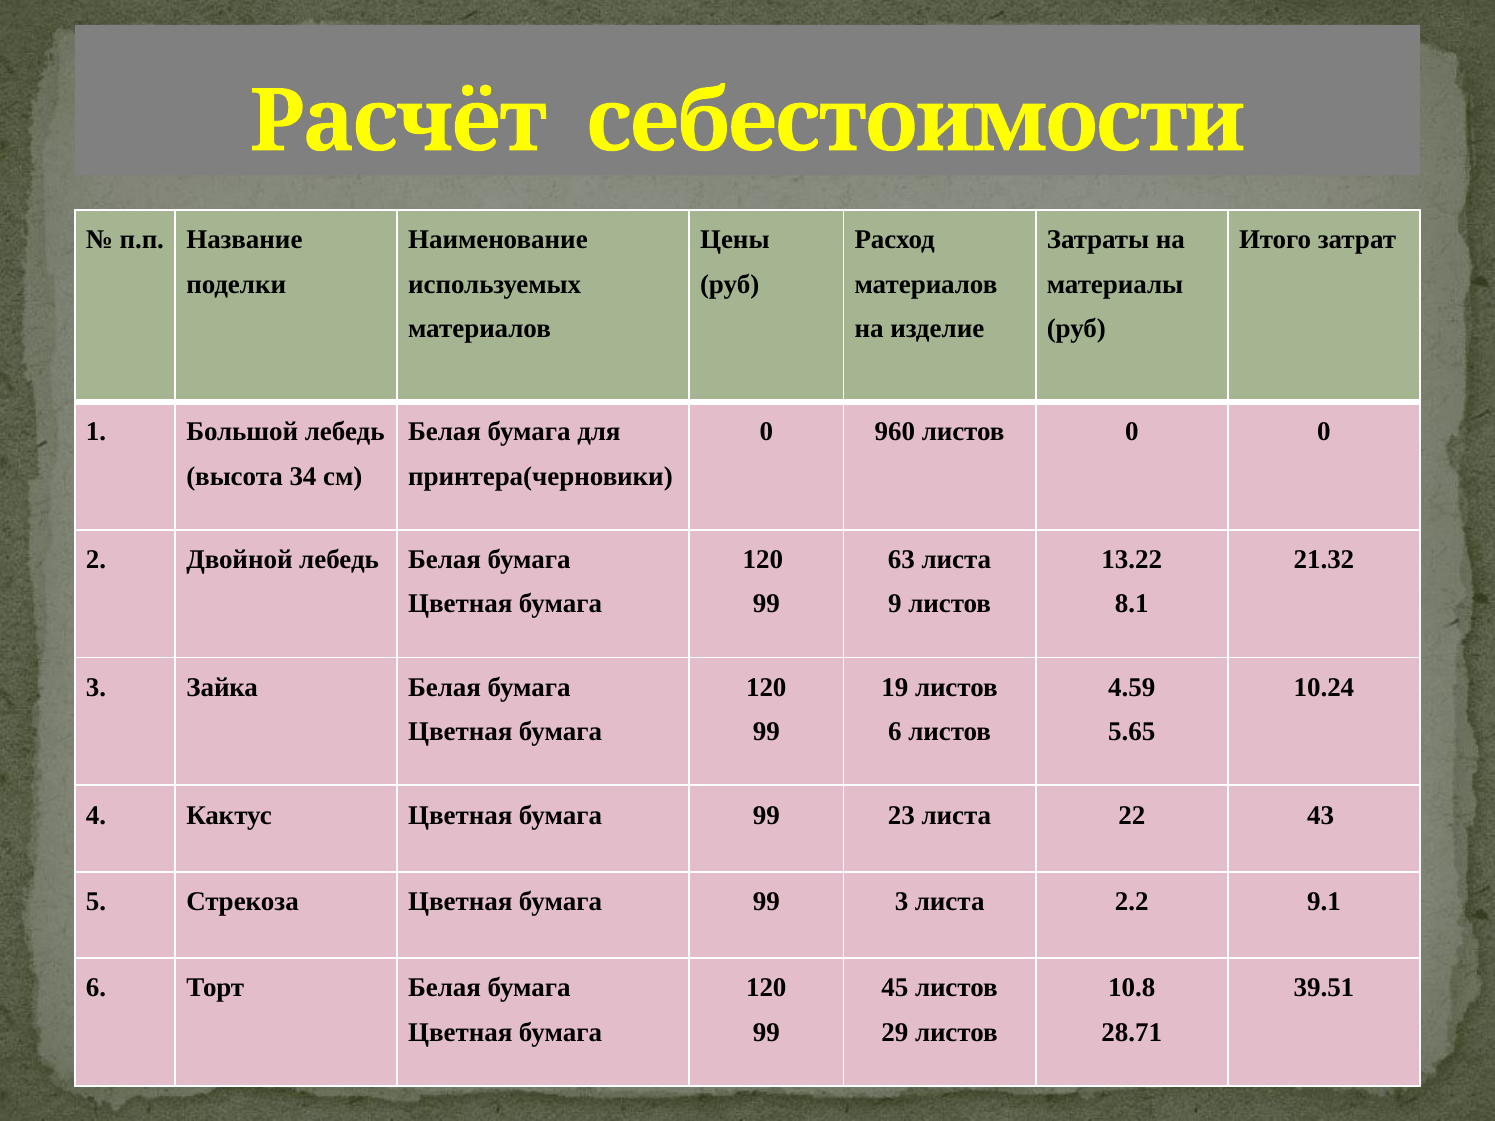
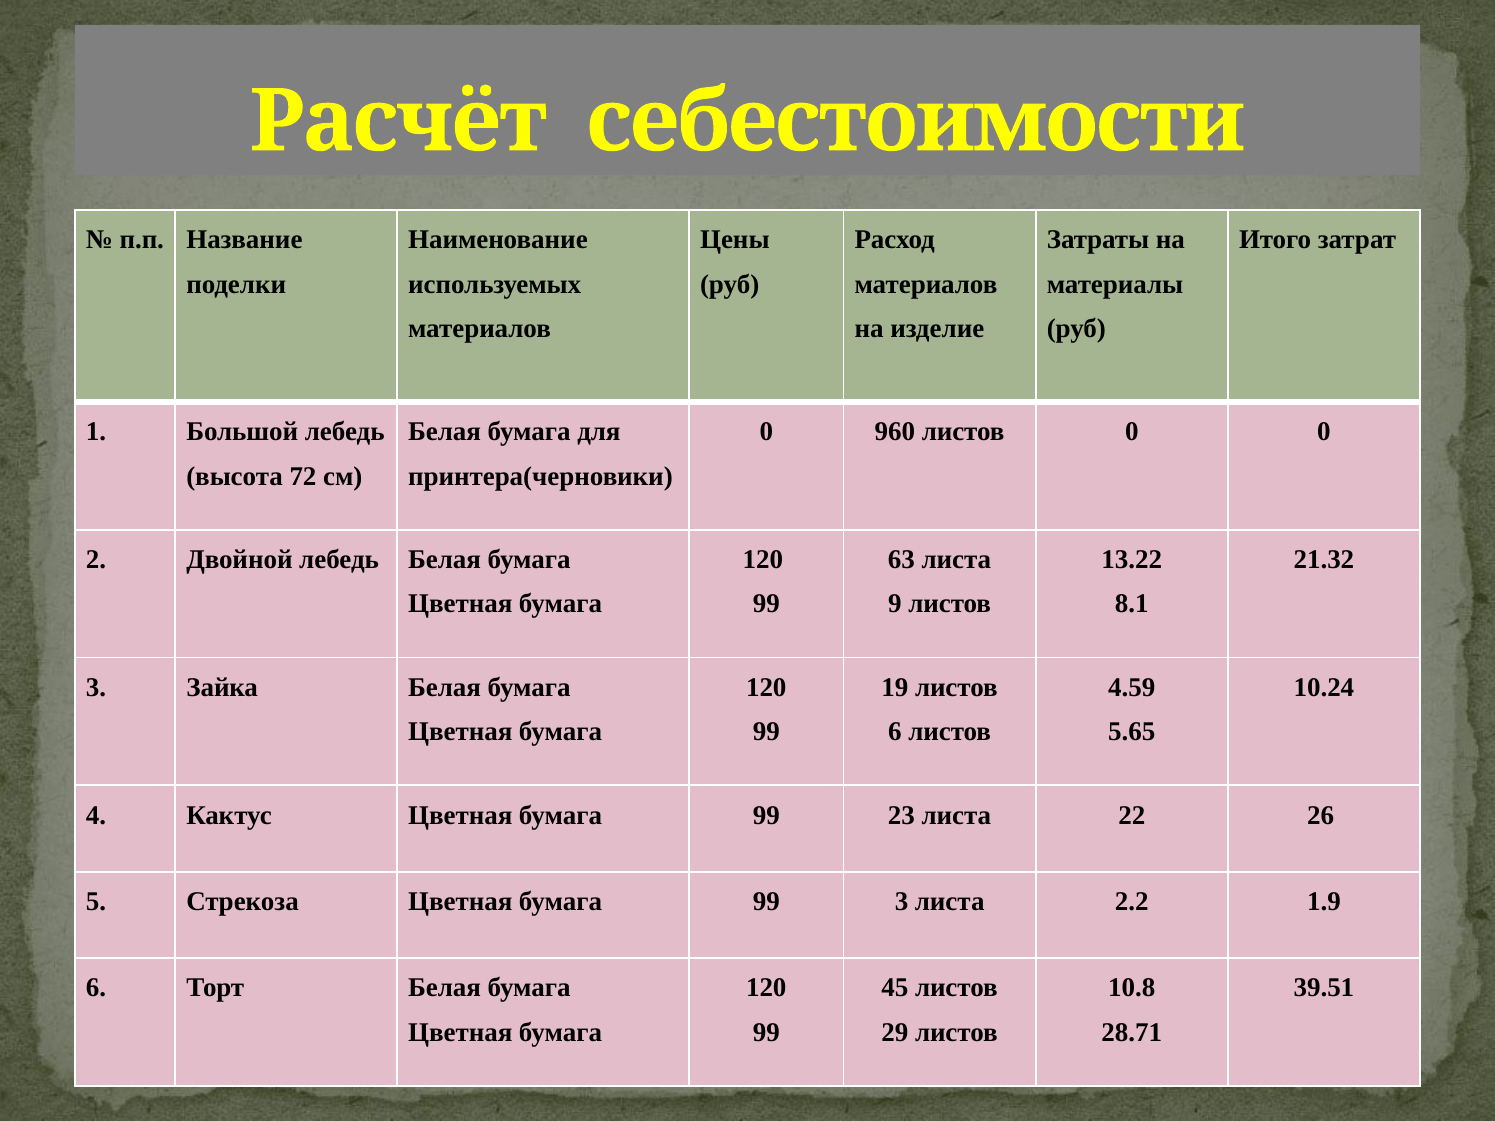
34: 34 -> 72 (303, 476)
43: 43 -> 26 (1321, 815)
9.1: 9.1 -> 1.9 (1324, 902)
